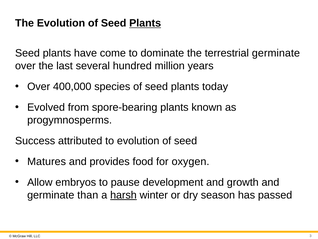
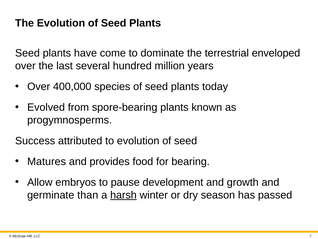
Plants underline: present -> none (145, 23)
terrestrial germinate: germinate -> enveloped (276, 53)
oxygen: oxygen -> bearing (191, 161)
